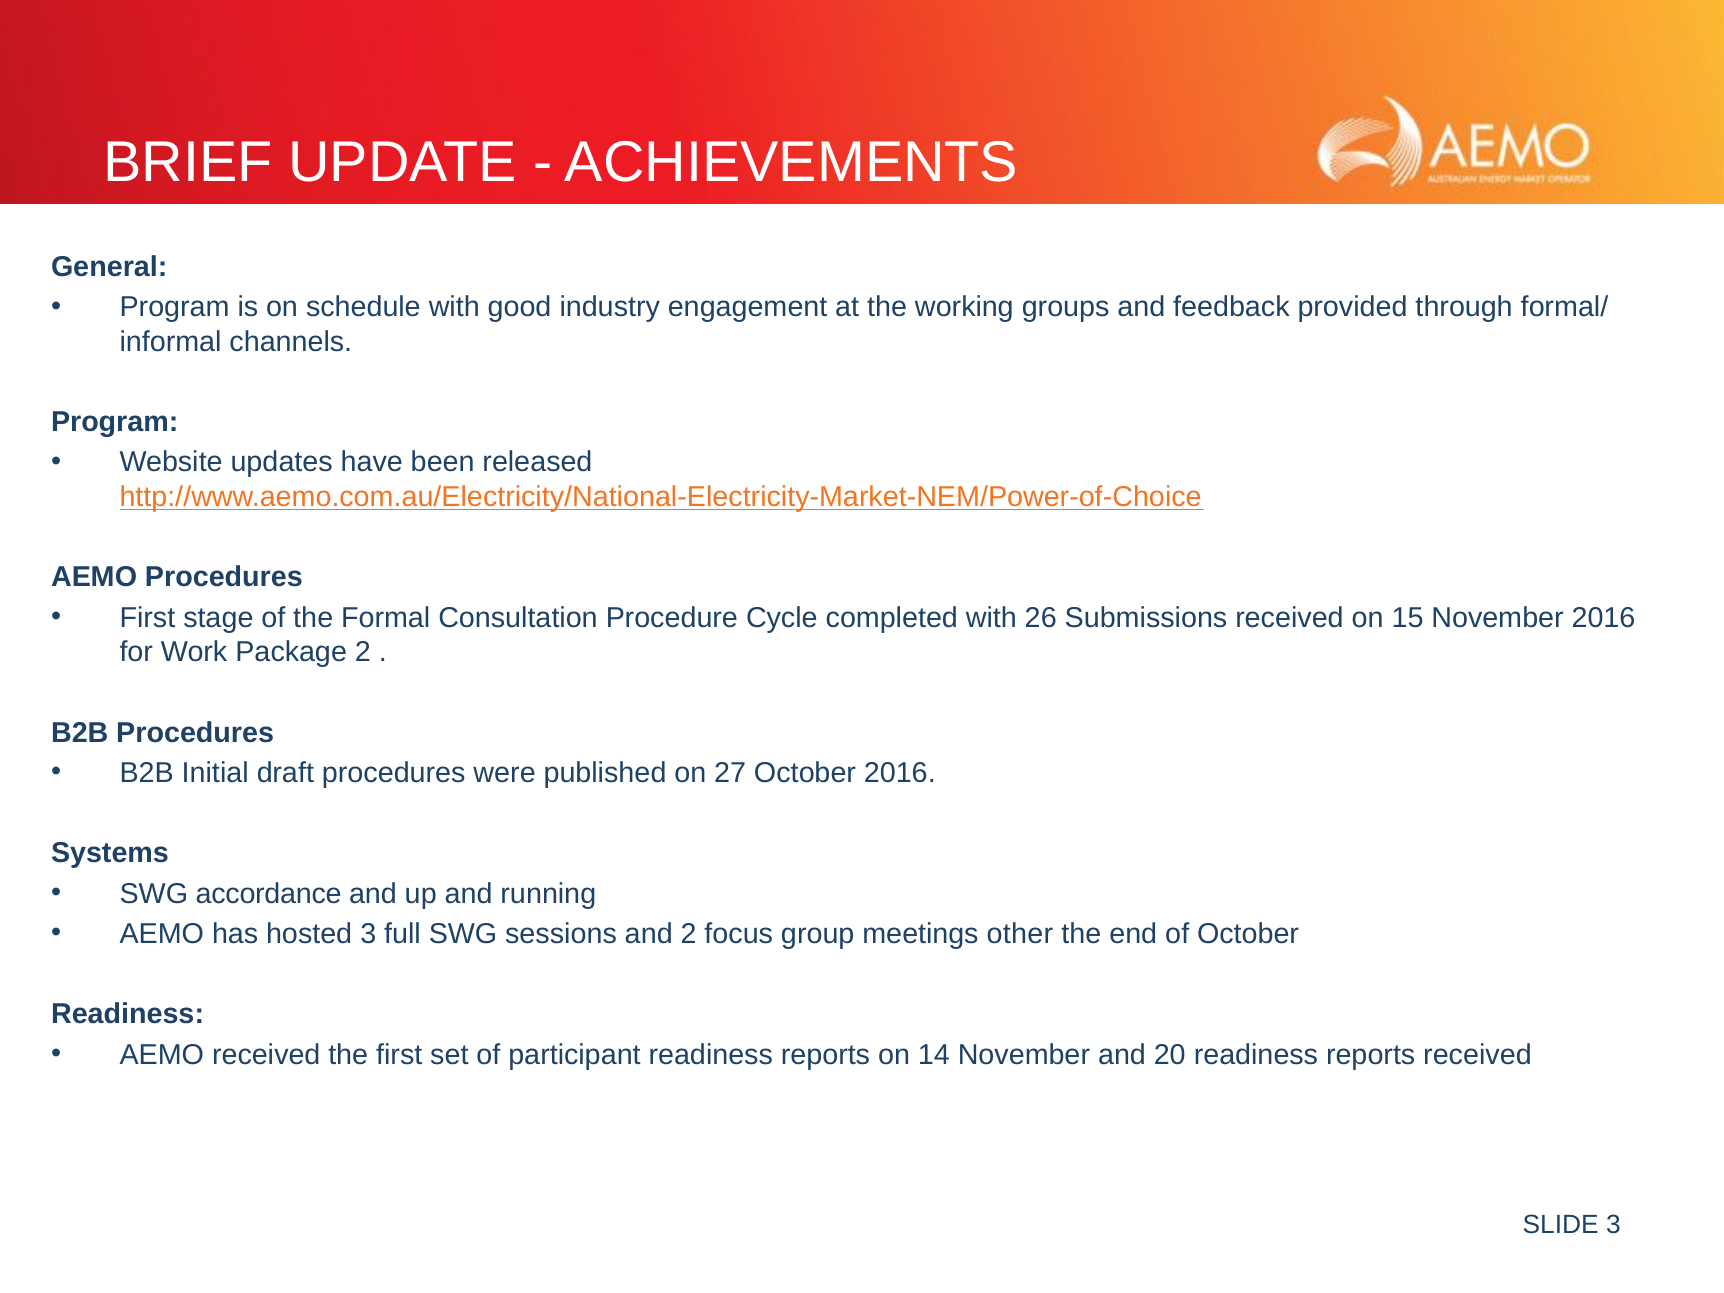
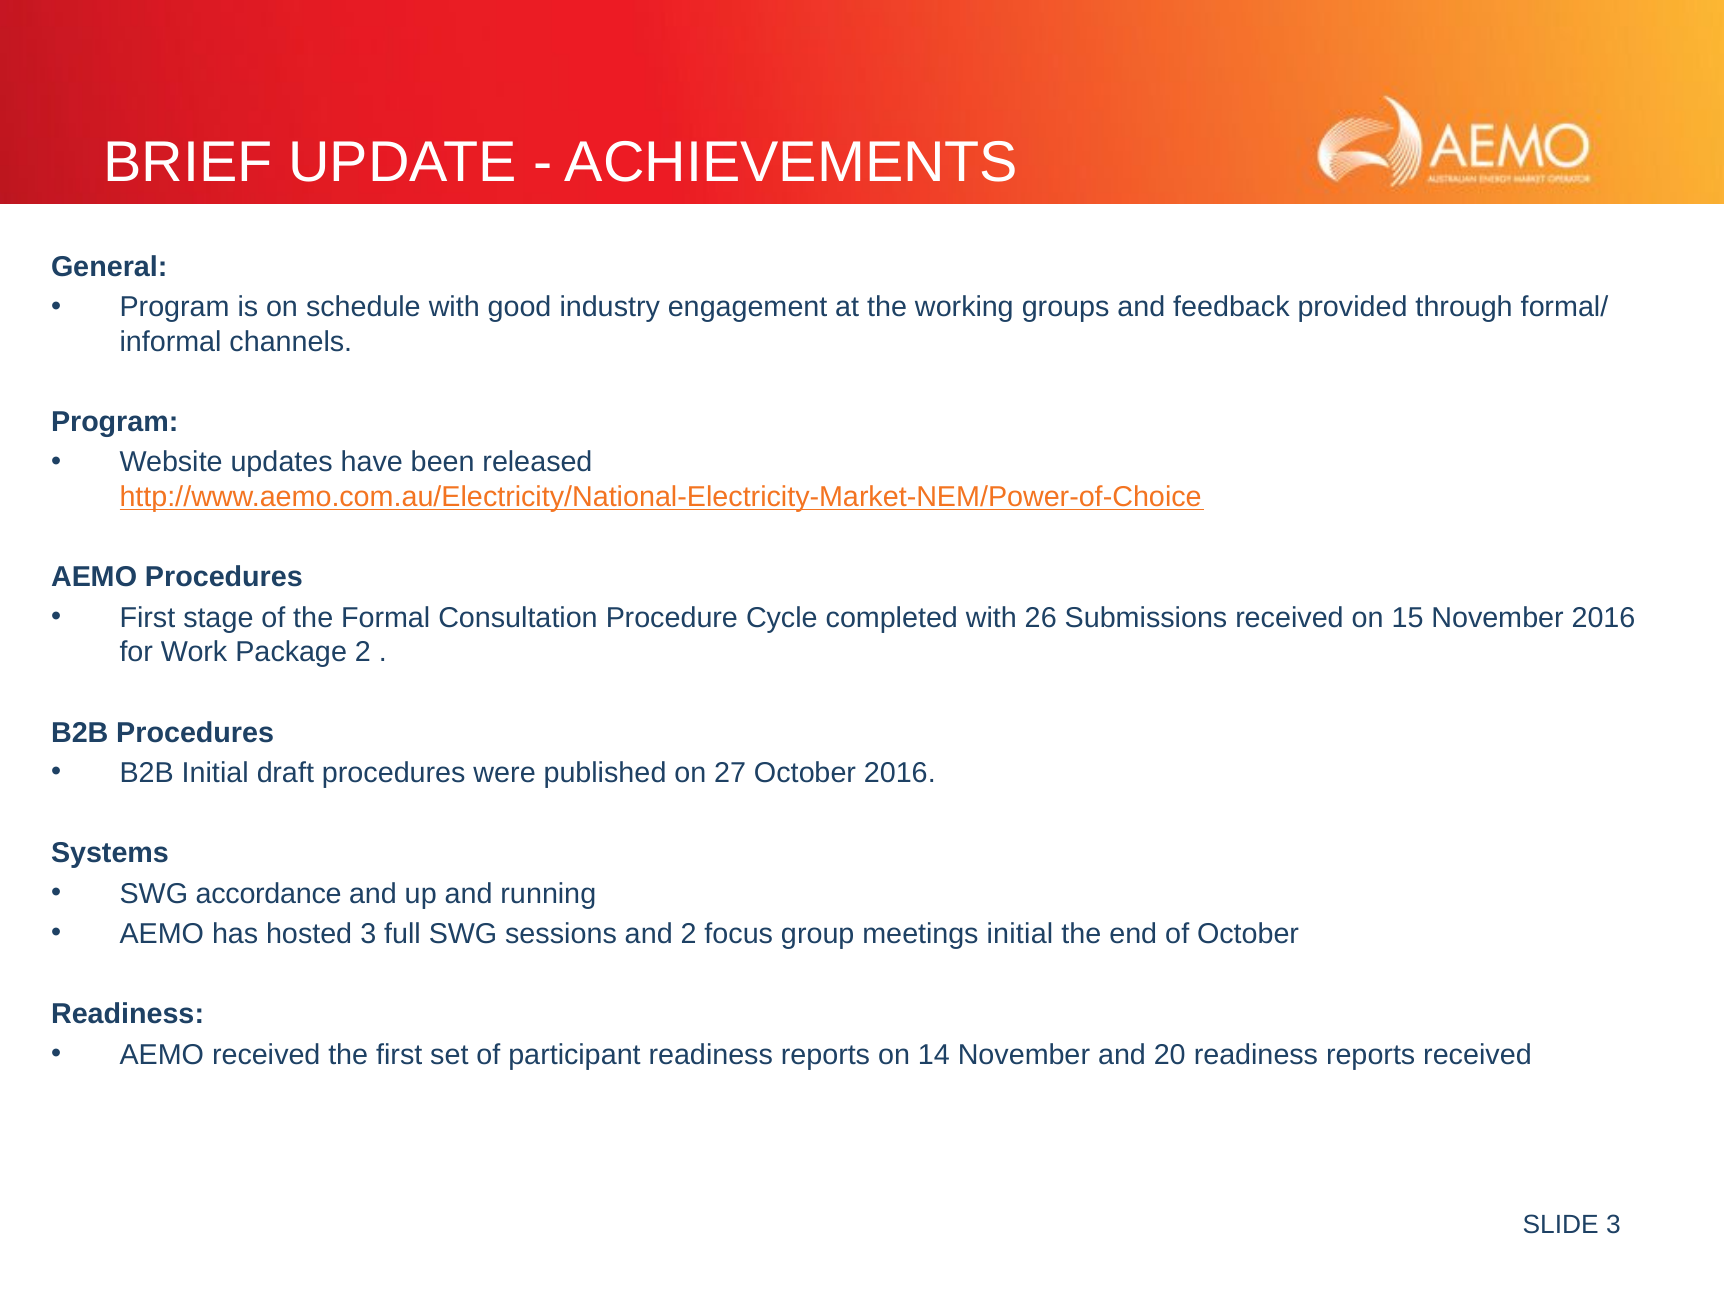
meetings other: other -> initial (1020, 934)
